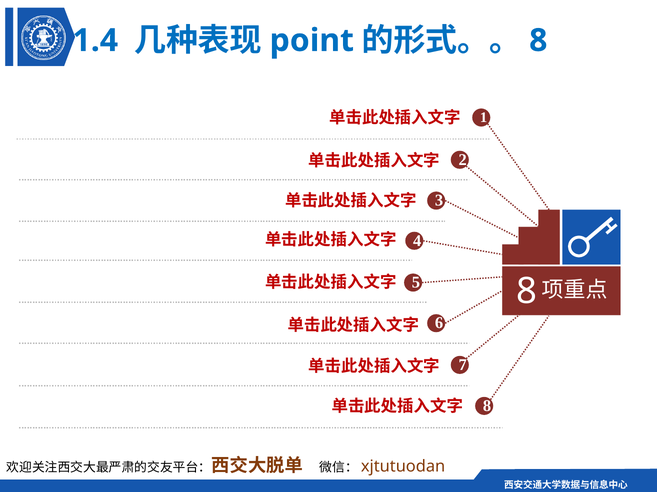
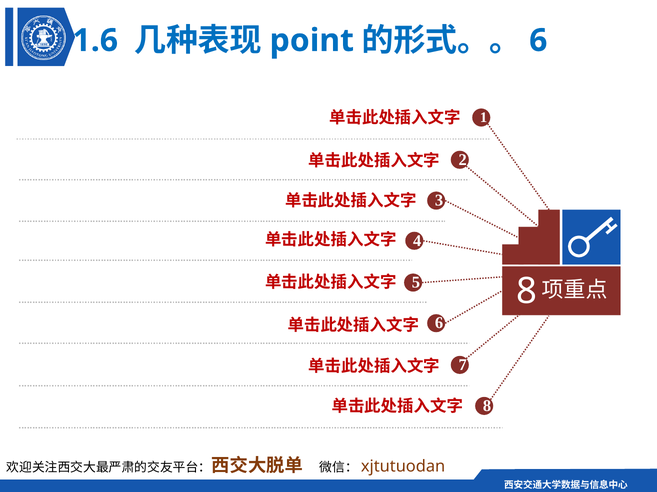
1.4: 1.4 -> 1.6 (95, 41)
8: 8 -> 6 (538, 41)
